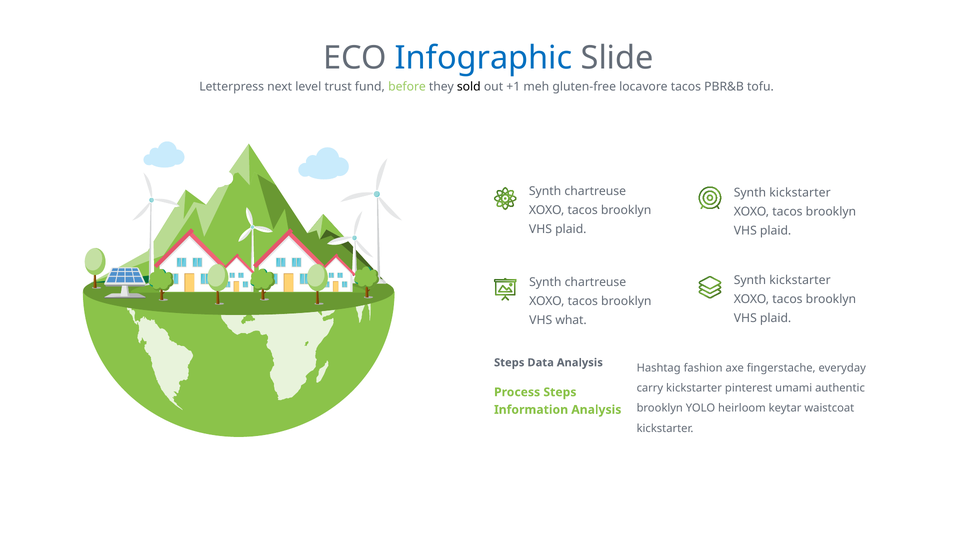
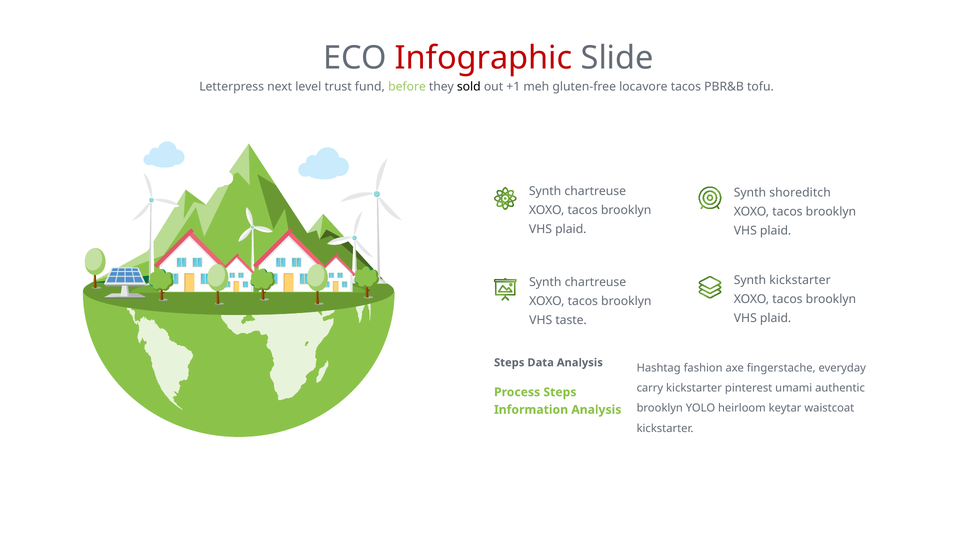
Infographic colour: blue -> red (484, 58)
kickstarter: kickstarter -> shoreditch (800, 193)
what: what -> taste (571, 320)
